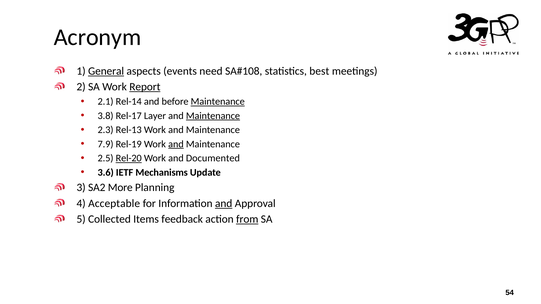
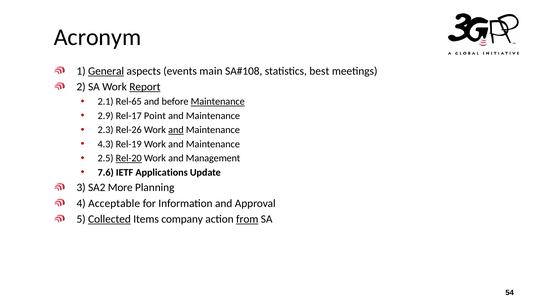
need: need -> main (211, 71)
Rel-14: Rel-14 -> Rel-65 (129, 102)
3.8: 3.8 -> 2.9 (106, 116)
Layer: Layer -> Point (155, 116)
Maintenance underline: present -> none (213, 116)
Rel-13: Rel-13 -> Rel-26 (129, 130)
and underline: none -> present (176, 130)
7.9: 7.9 -> 4.3 (106, 144)
and underline: present -> none (176, 144)
Documented: Documented -> Management (213, 158)
3.6: 3.6 -> 7.6 (106, 173)
Mechanisms: Mechanisms -> Applications (162, 173)
and underline: present -> none (224, 204)
Collected underline: none -> present (109, 219)
feedback: feedback -> company (182, 219)
